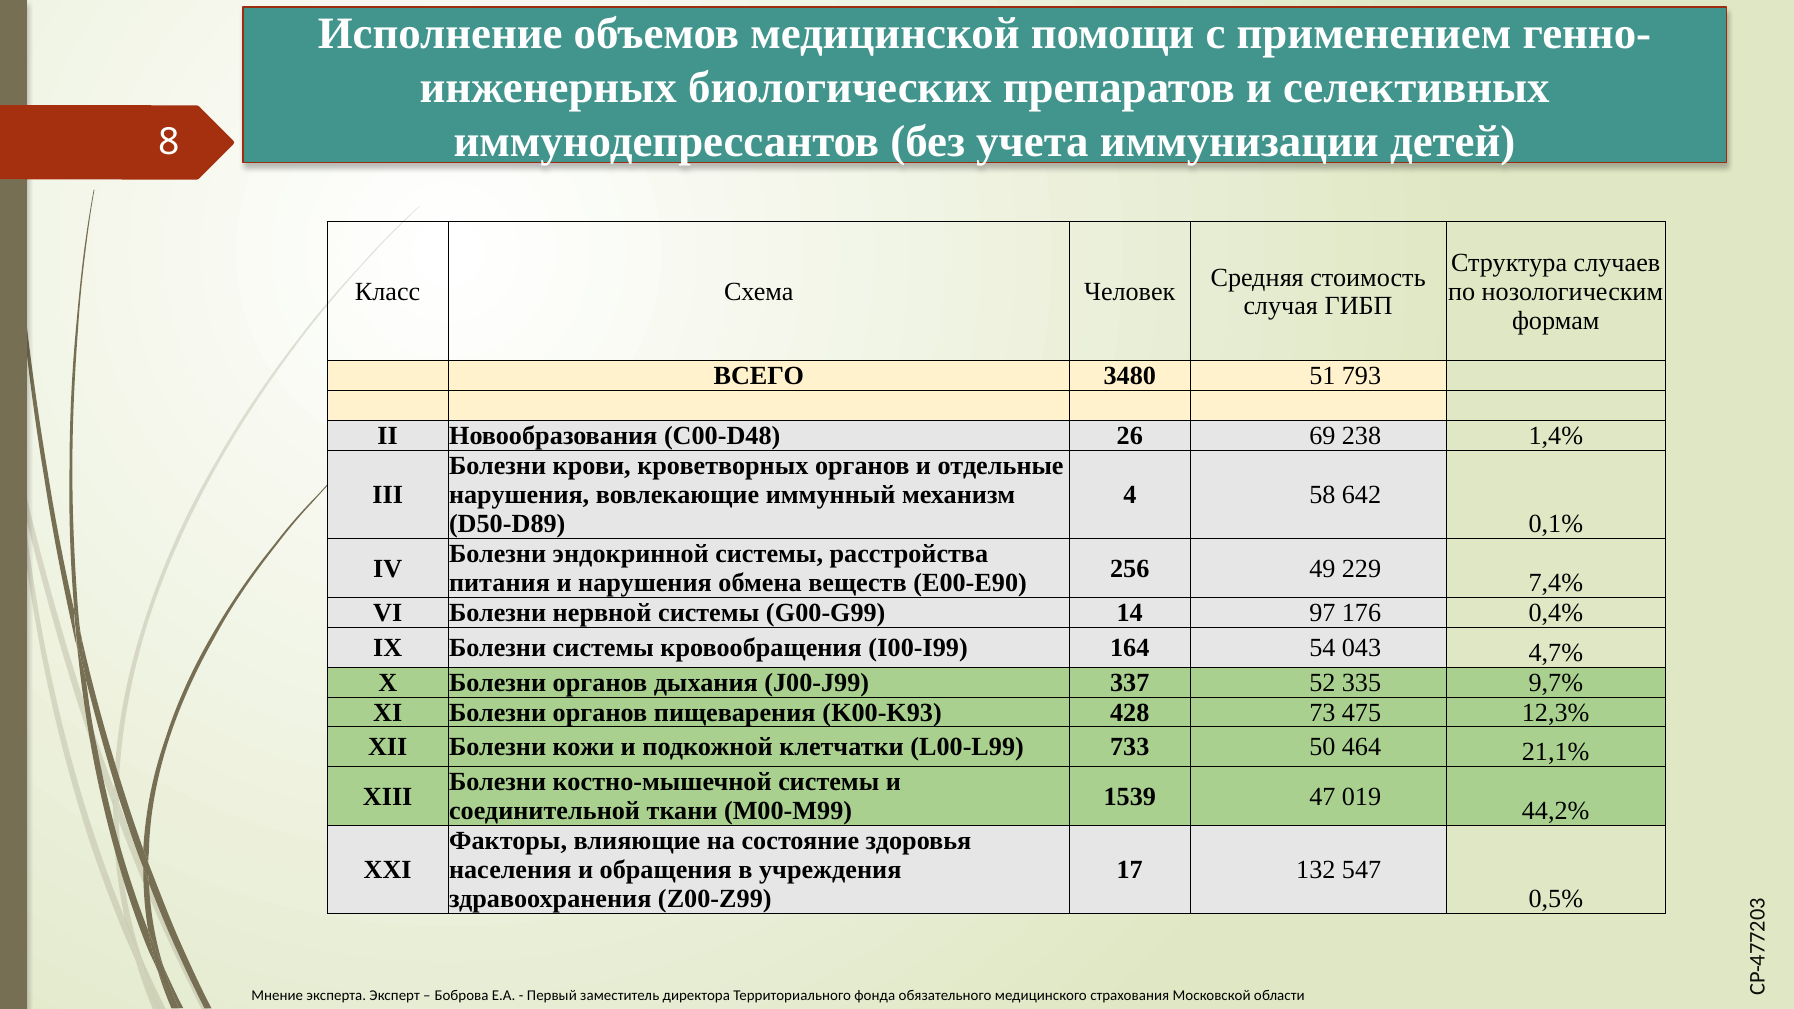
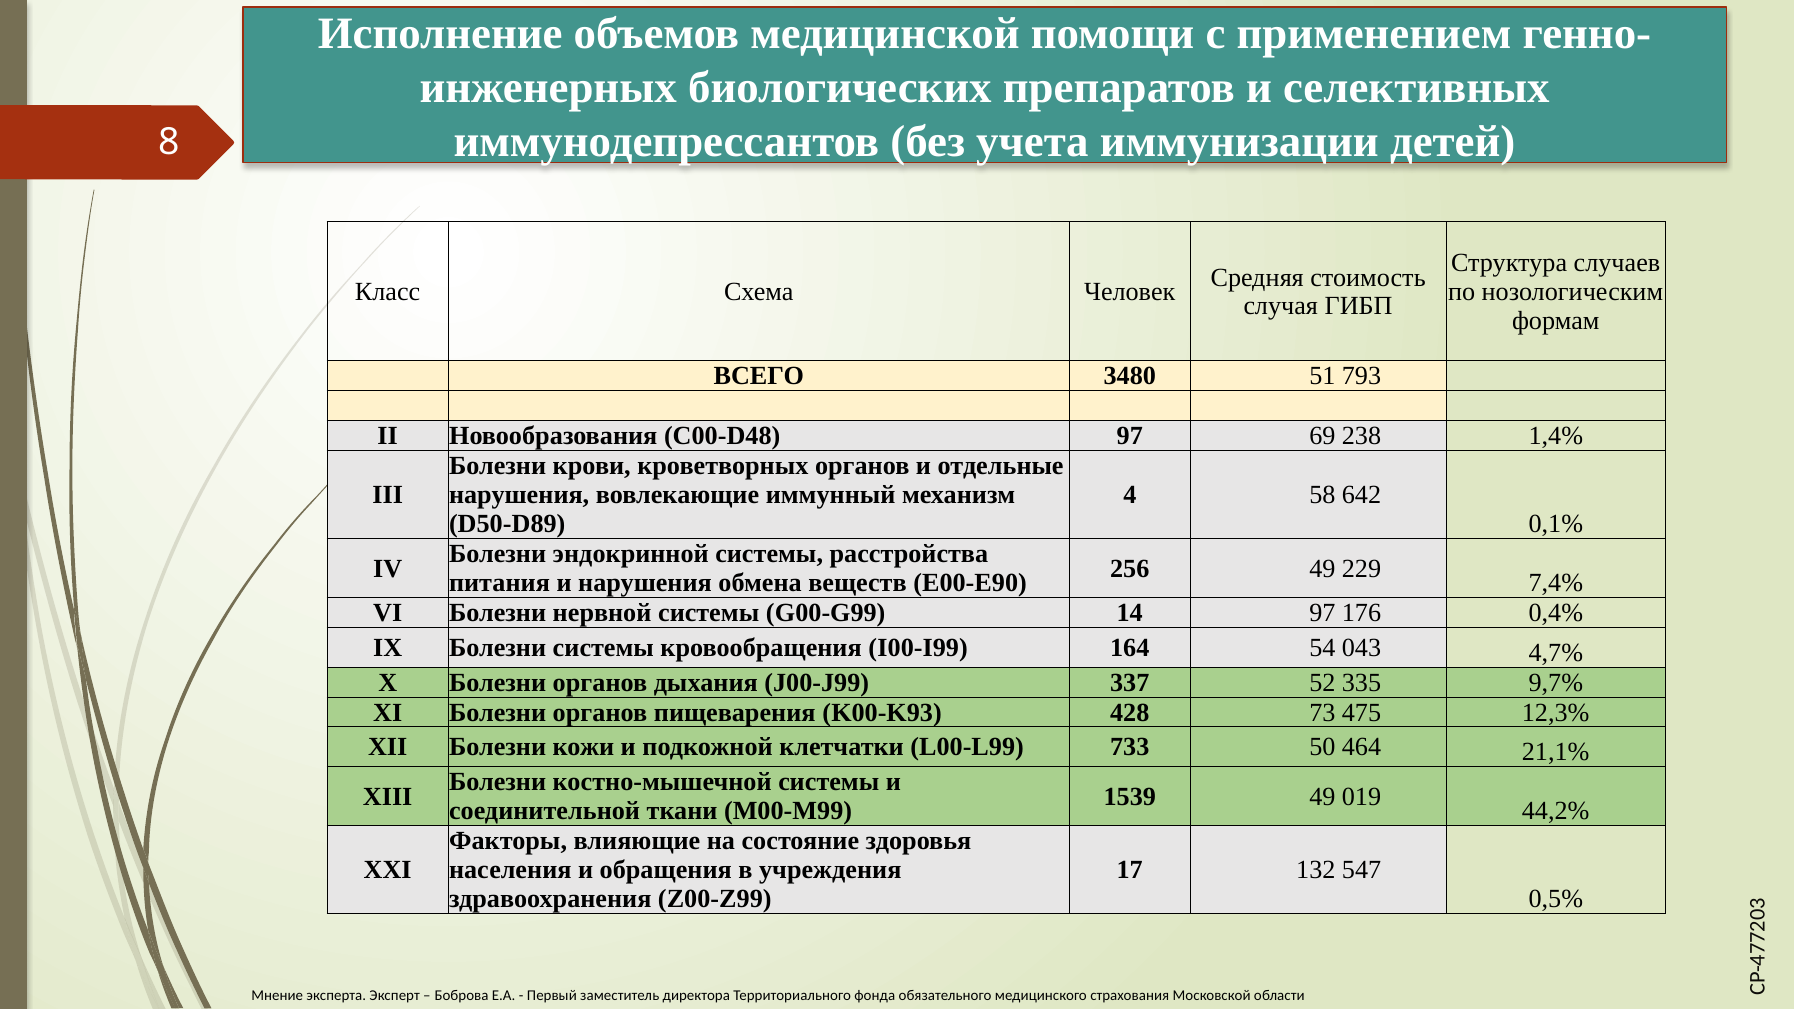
C00-D48 26: 26 -> 97 (1130, 436)
1539 47: 47 -> 49 (1322, 797)
